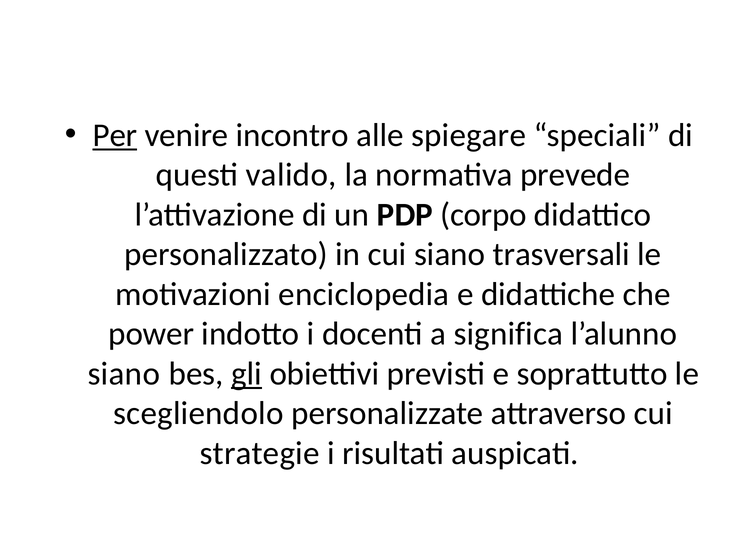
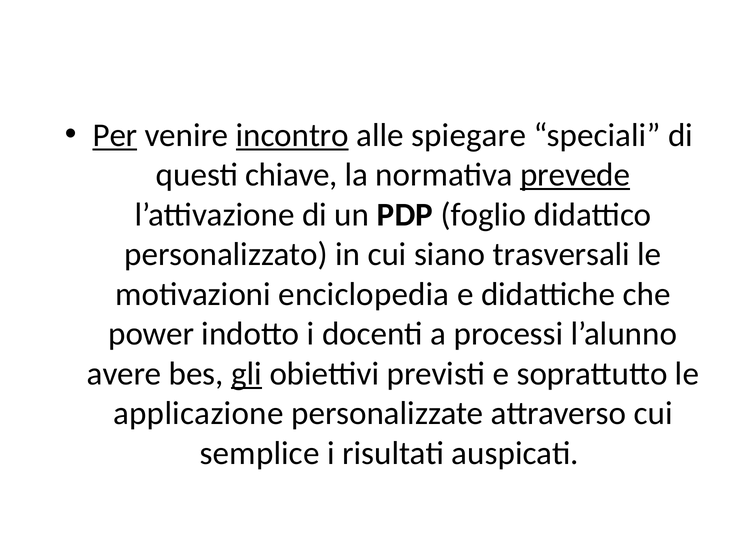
incontro underline: none -> present (292, 135)
valido: valido -> chiave (291, 175)
prevede underline: none -> present (575, 175)
corpo: corpo -> foglio (483, 215)
significa: significa -> processi (508, 334)
siano: siano -> avere (124, 374)
scegliendolo: scegliendolo -> applicazione (198, 413)
strategie: strategie -> semplice (260, 453)
